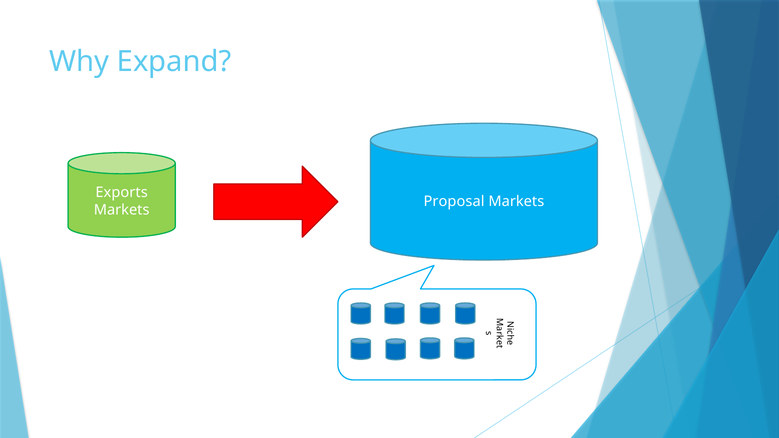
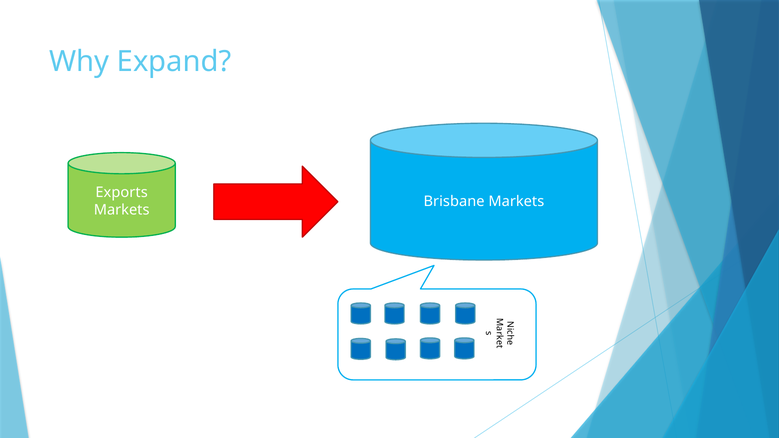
Proposal: Proposal -> Brisbane (454, 201)
